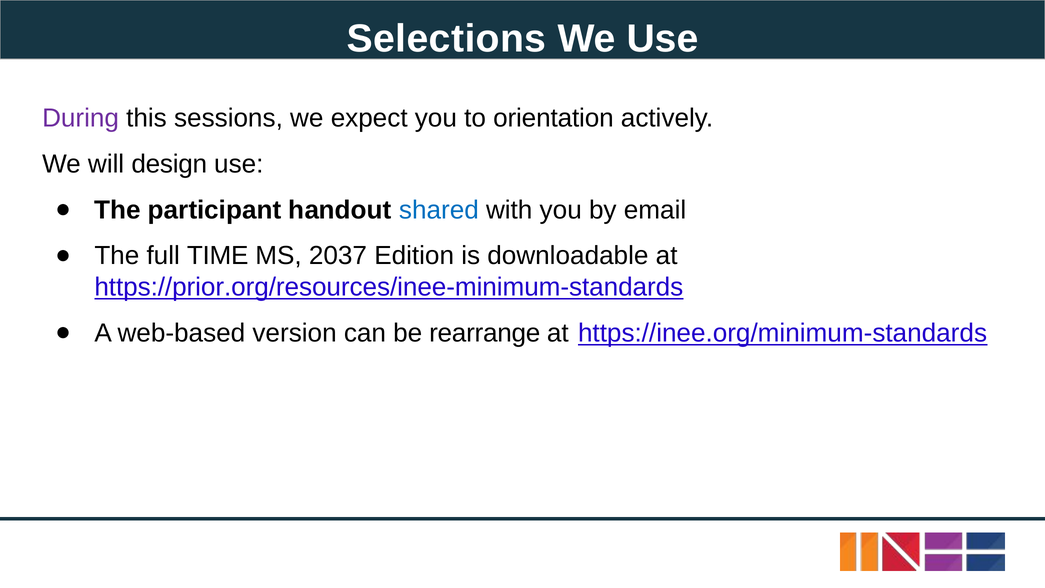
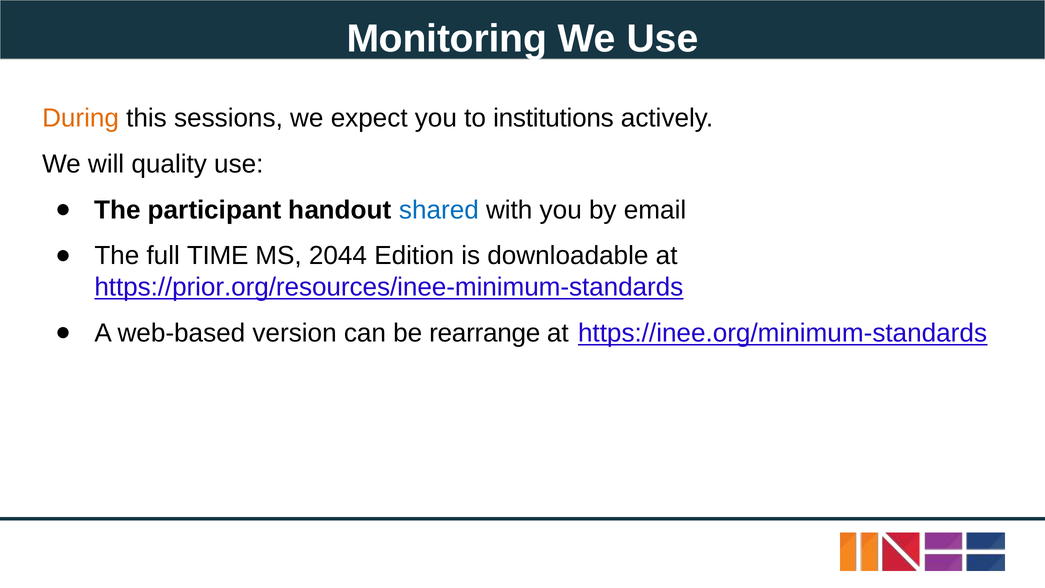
Selections: Selections -> Monitoring (447, 39)
During colour: purple -> orange (81, 118)
orientation: orientation -> institutions (553, 118)
design: design -> quality (169, 164)
2037: 2037 -> 2044 (338, 256)
